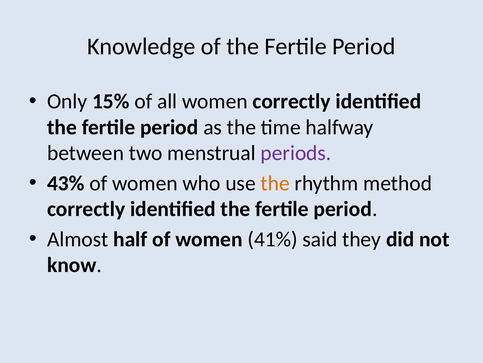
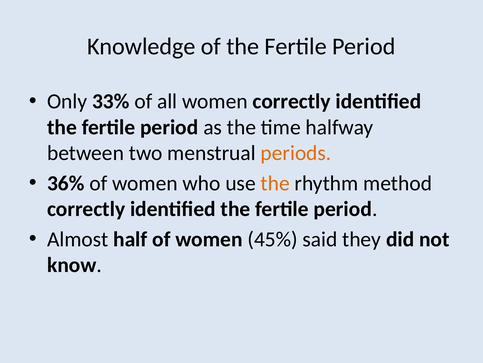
15%: 15% -> 33% (111, 101)
periods colour: purple -> orange (296, 153)
43%: 43% -> 36% (66, 183)
41%: 41% -> 45% (273, 239)
